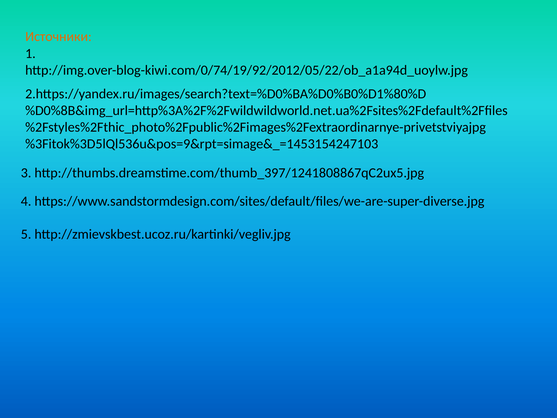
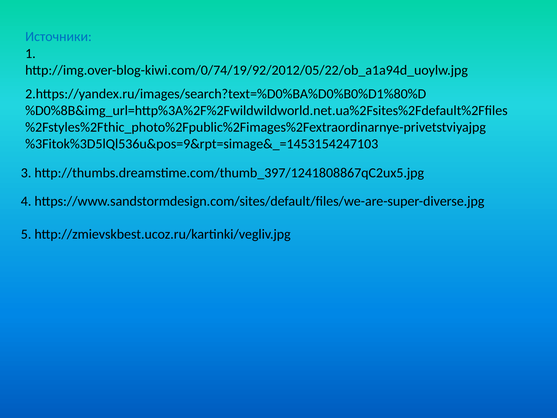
Источники colour: orange -> blue (58, 37)
